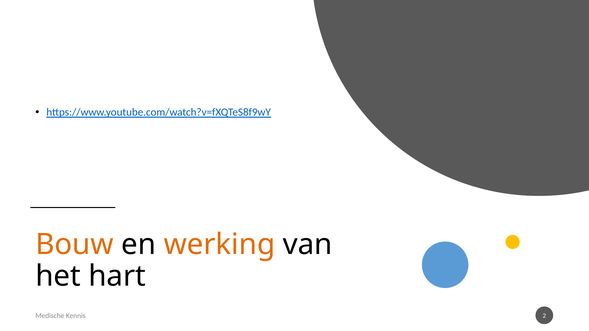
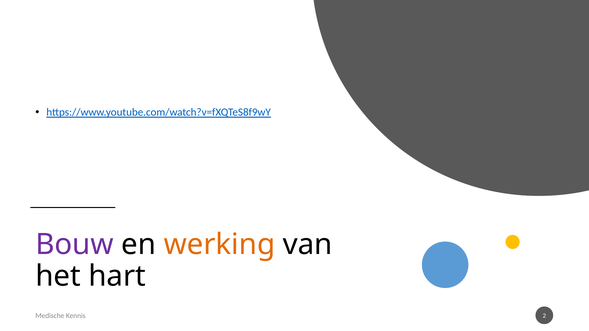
Bouw colour: orange -> purple (74, 245)
